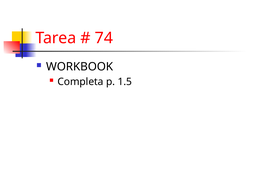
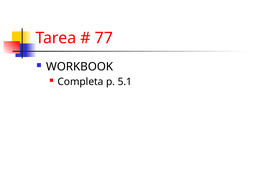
74: 74 -> 77 (104, 38)
1.5: 1.5 -> 5.1 (125, 82)
